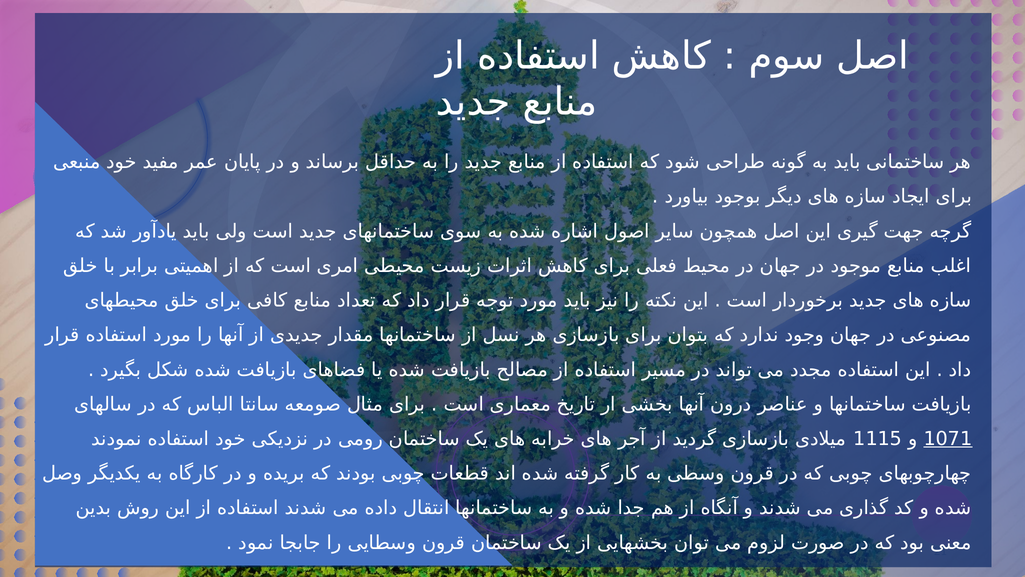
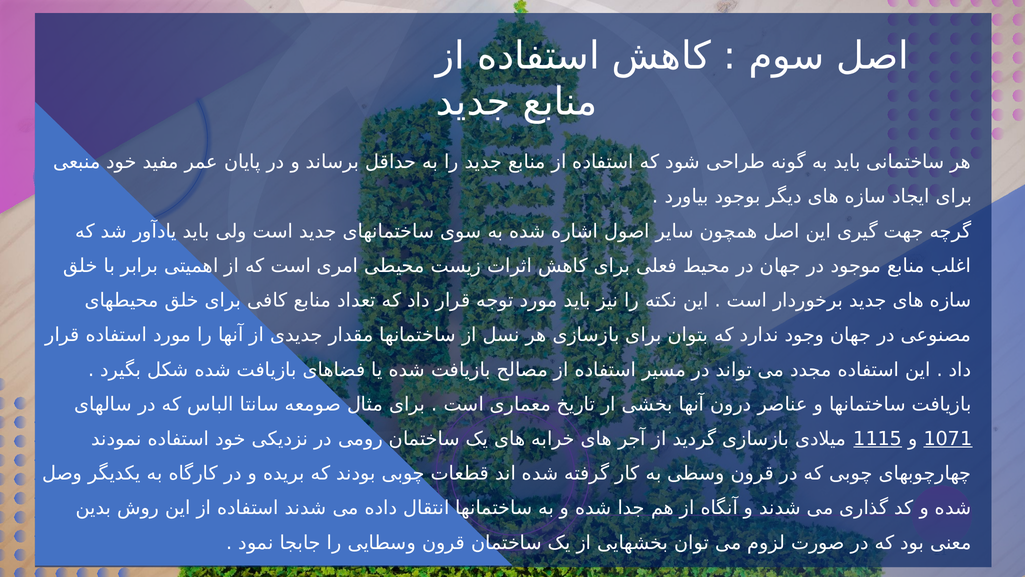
1115 underline: none -> present (878, 439)
